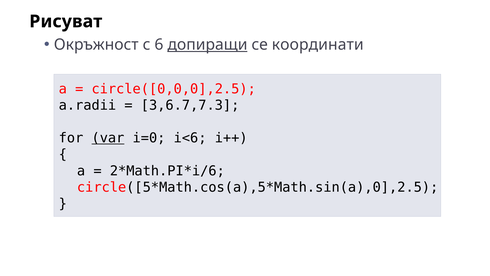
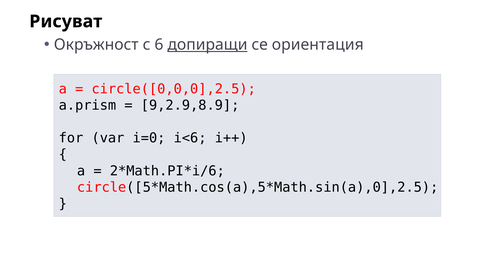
координати: координати -> ориентация (318, 45)
a.radii: a.radii -> a.prism (87, 105)
3,6.7,7.3: 3,6.7,7.3 -> 9,2.9,8.9 (190, 105)
var underline: present -> none (108, 138)
